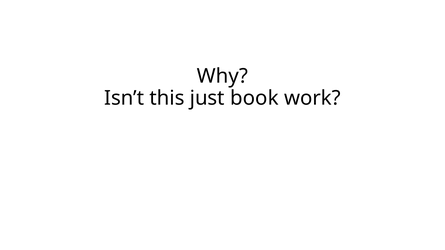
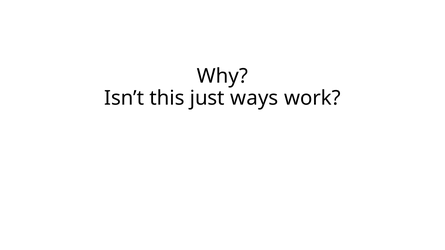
book: book -> ways (254, 98)
